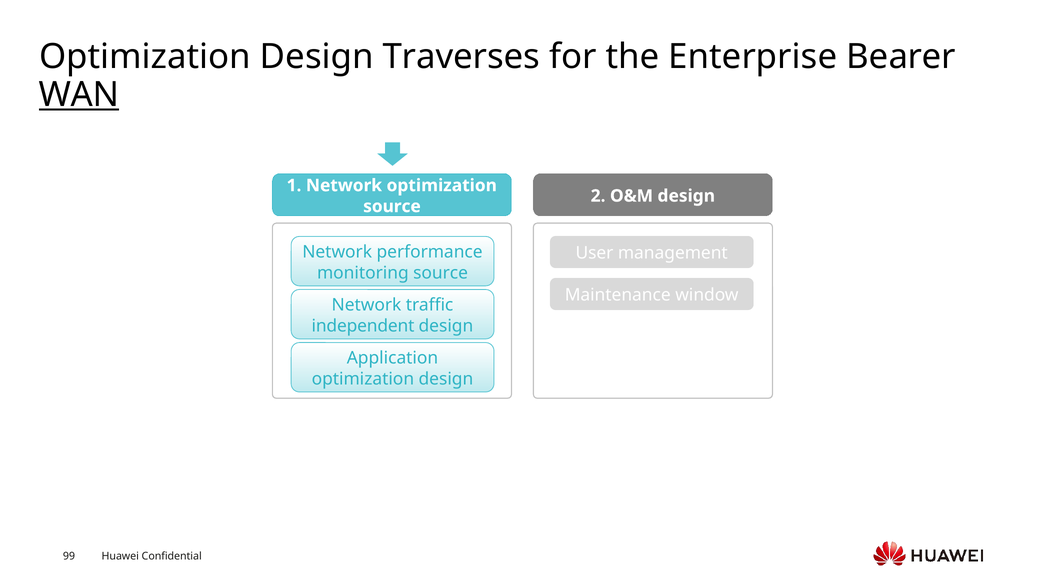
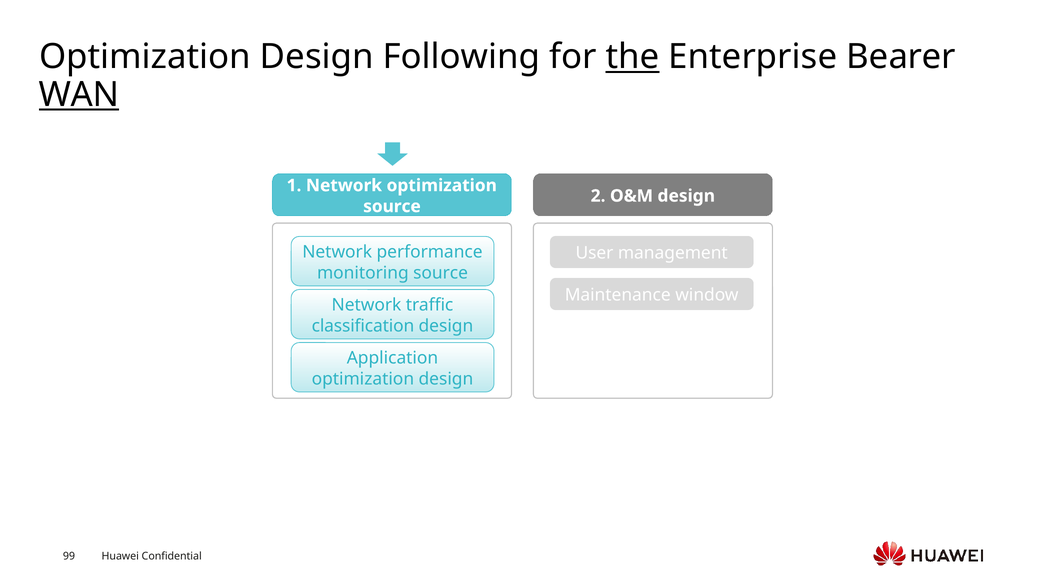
Traverses: Traverses -> Following (461, 57)
the underline: none -> present (633, 57)
independent: independent -> classification (363, 326)
